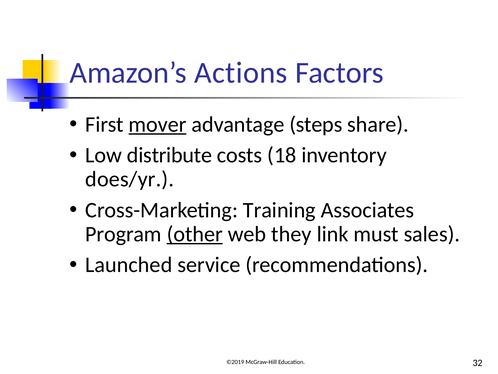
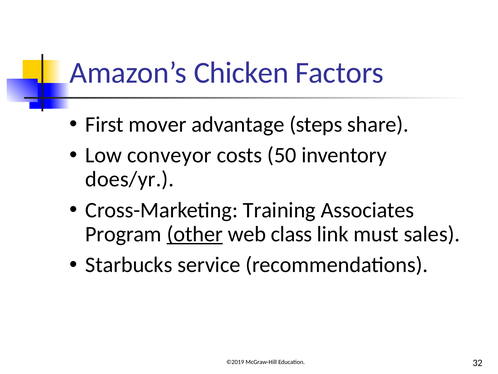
Actions: Actions -> Chicken (241, 73)
mover underline: present -> none (158, 124)
distribute: distribute -> conveyor (169, 155)
18: 18 -> 50 (282, 155)
they: they -> class (292, 234)
Launched: Launched -> Starbucks (129, 265)
